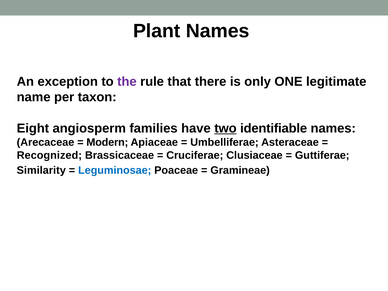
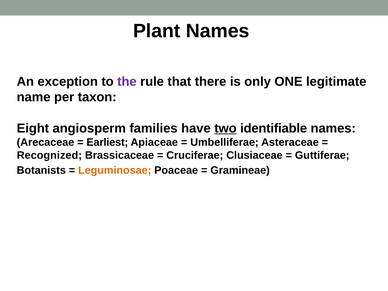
Modern: Modern -> Earliest (107, 142)
Similarity: Similarity -> Botanists (41, 170)
Leguminosae colour: blue -> orange (115, 170)
